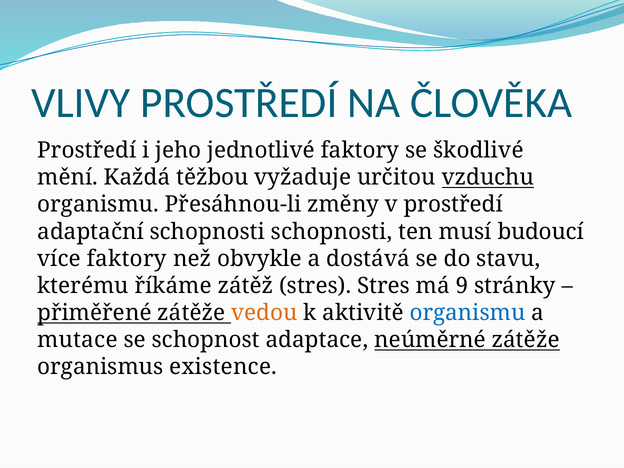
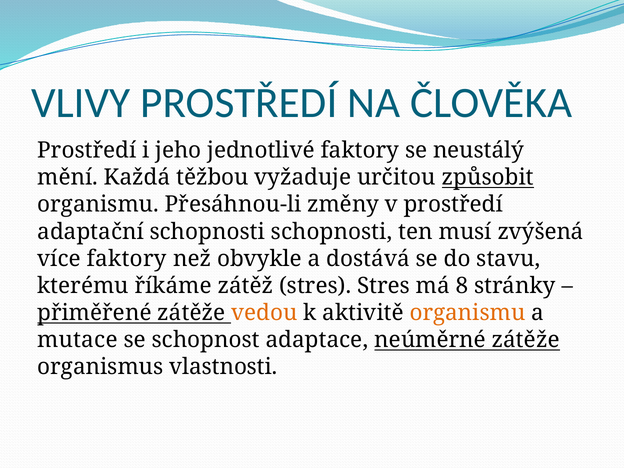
škodlivé: škodlivé -> neustálý (478, 150)
vzduchu: vzduchu -> způsobit (488, 177)
budoucí: budoucí -> zvýšená (541, 232)
9: 9 -> 8 (462, 286)
organismu colour: blue -> orange (467, 313)
existence: existence -> vlastnosti (223, 367)
